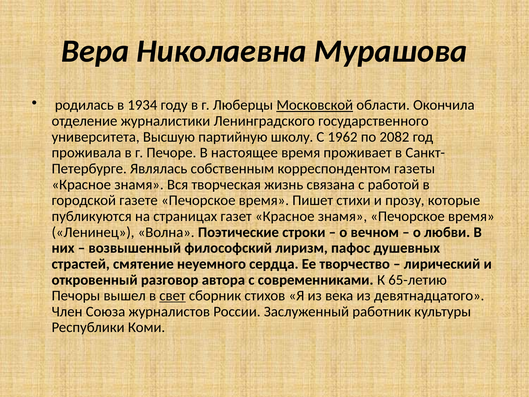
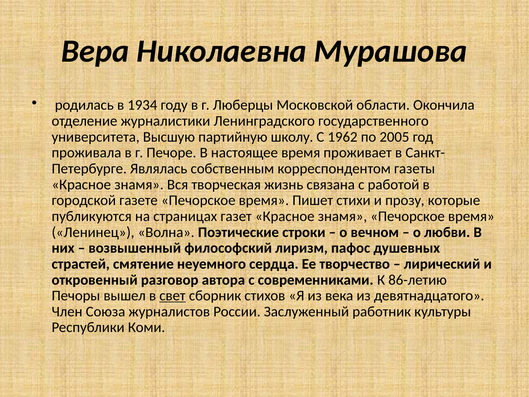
Московской underline: present -> none (315, 105)
2082: 2082 -> 2005 (394, 137)
65-летию: 65-летию -> 86-летию (418, 280)
